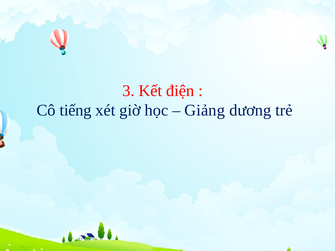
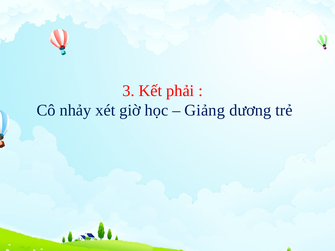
điện: điện -> phải (180, 91)
tiếng: tiếng -> nhảy (76, 110)
